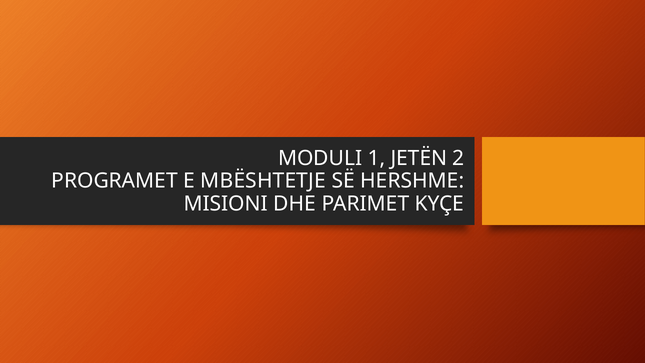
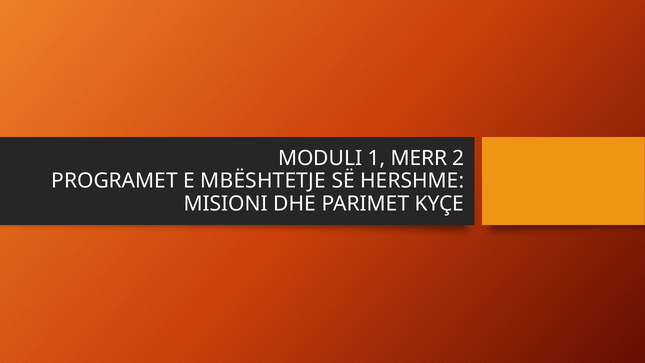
JETËN: JETËN -> MERR (419, 158)
